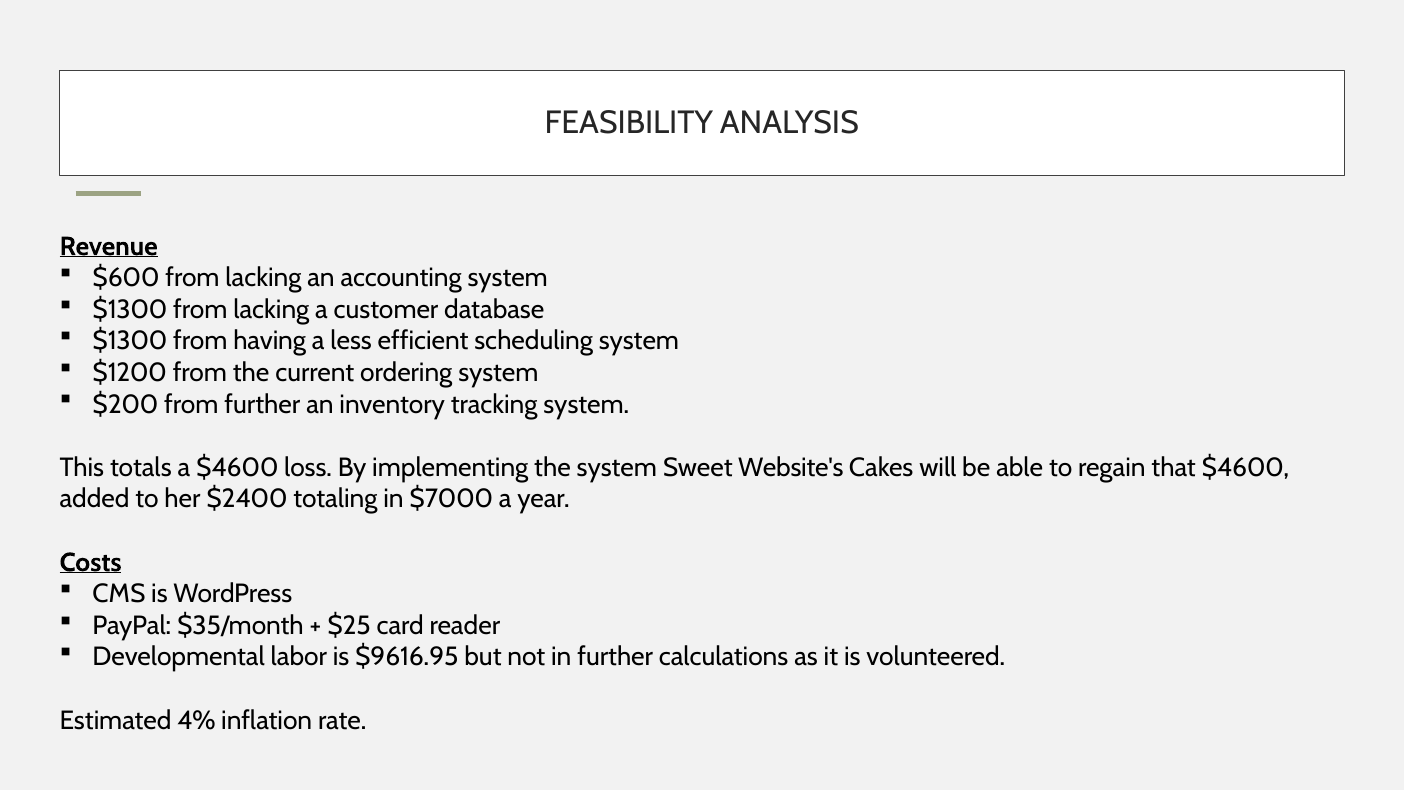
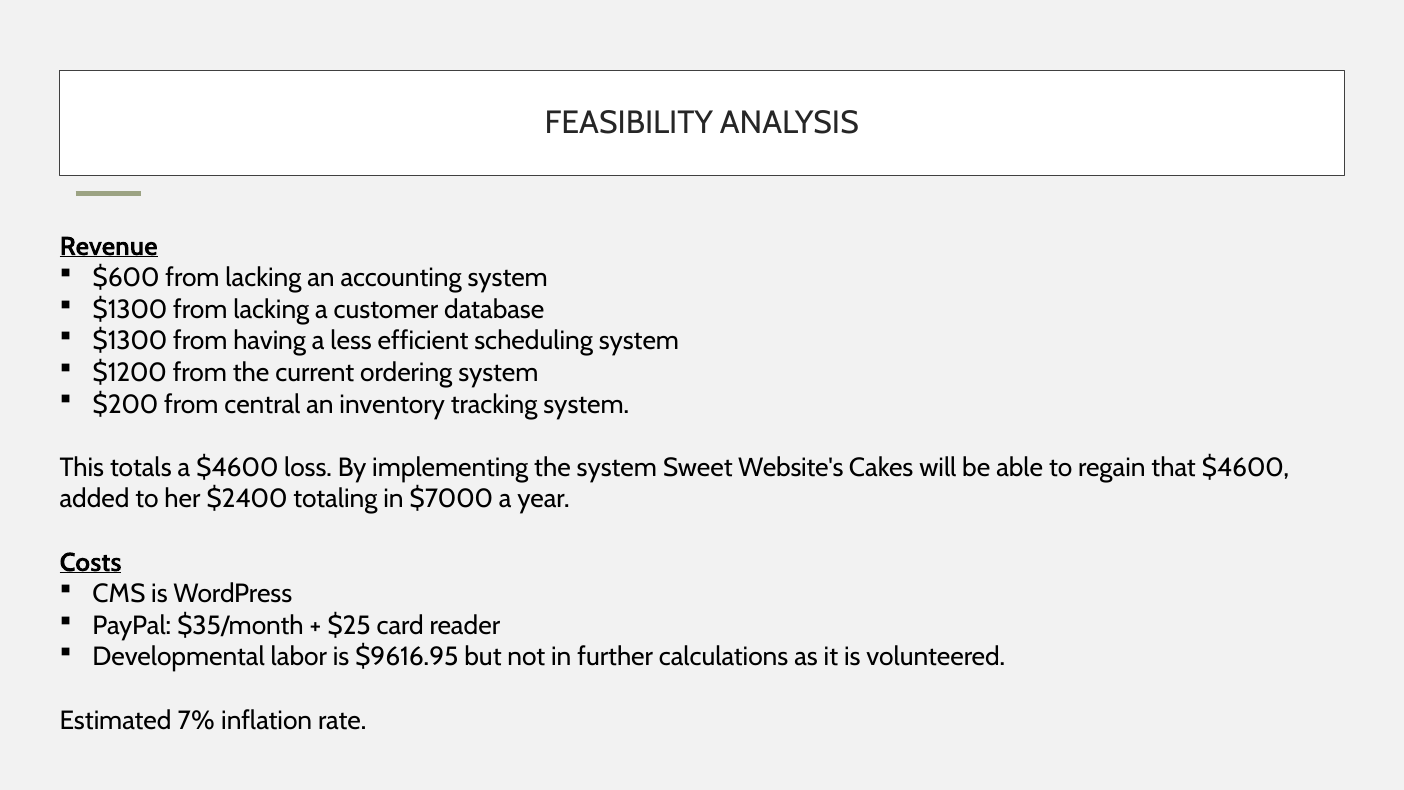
from further: further -> central (262, 404)
4%: 4% -> 7% (196, 720)
